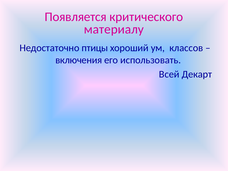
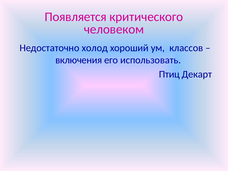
материалу: материалу -> человеком (114, 29)
птицы: птицы -> холод (95, 48)
Всей: Всей -> Птиц (169, 74)
